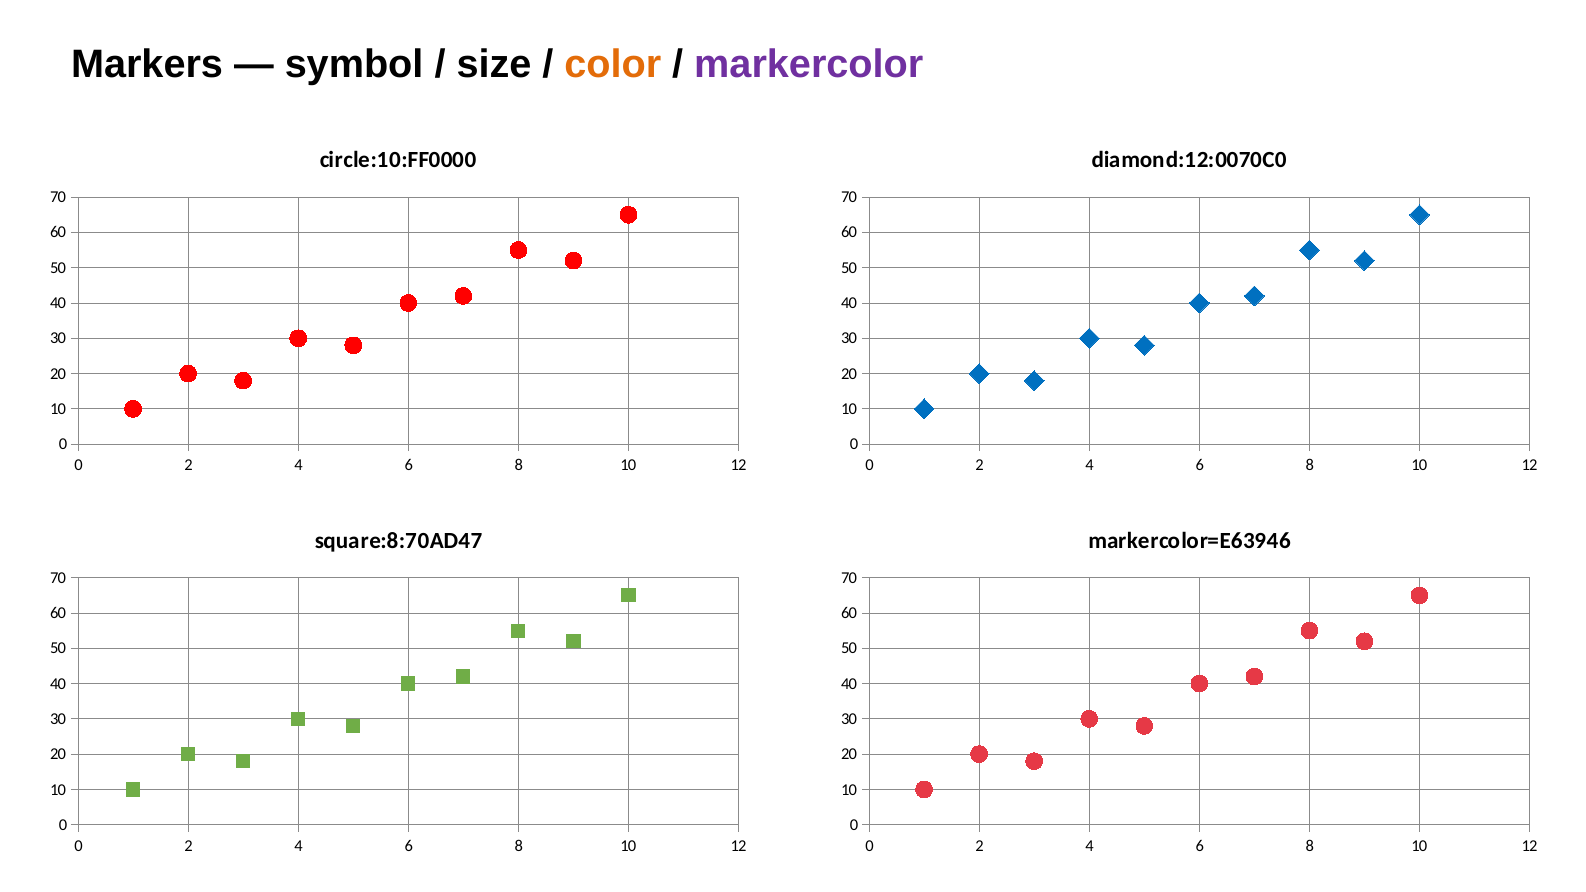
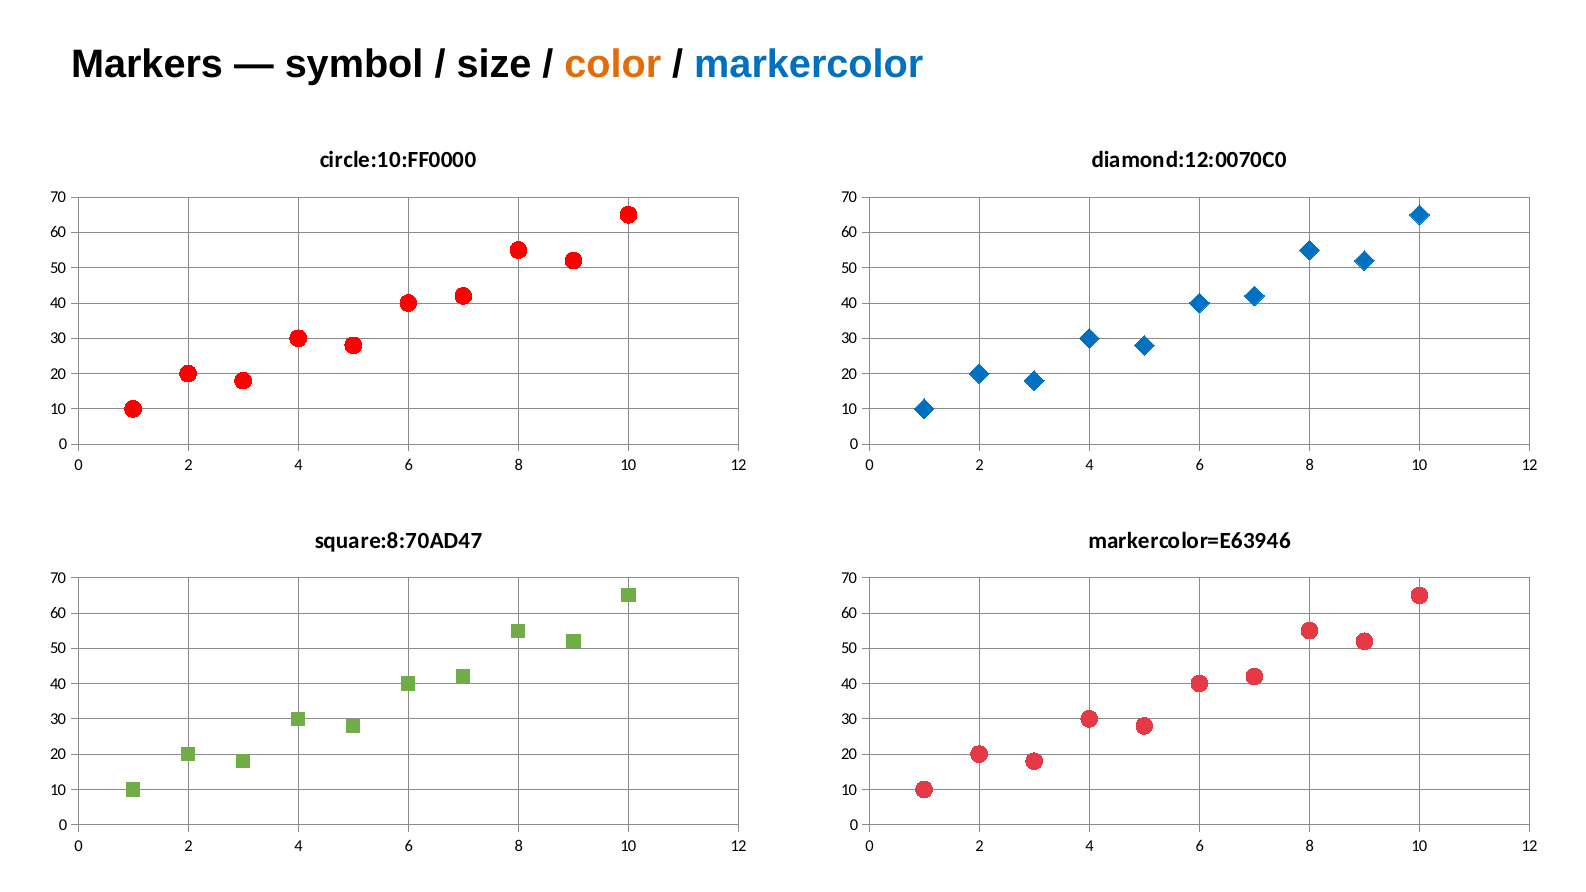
markercolor colour: purple -> blue (809, 64)
